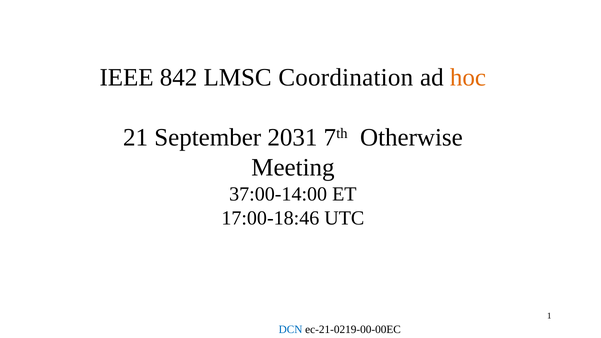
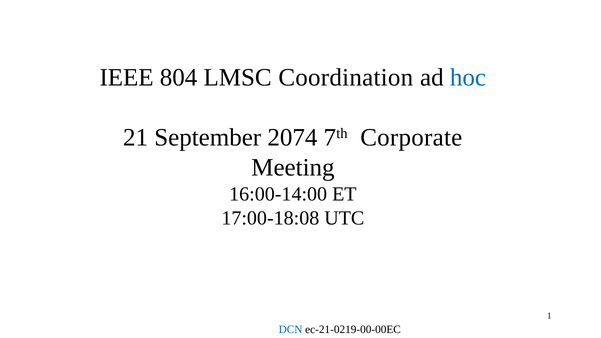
842: 842 -> 804 (179, 77)
hoc colour: orange -> blue (468, 77)
2031: 2031 -> 2074 (292, 137)
Otherwise: Otherwise -> Corporate (411, 137)
37:00-14:00: 37:00-14:00 -> 16:00-14:00 (278, 194)
17:00-18:46: 17:00-18:46 -> 17:00-18:08 (270, 218)
